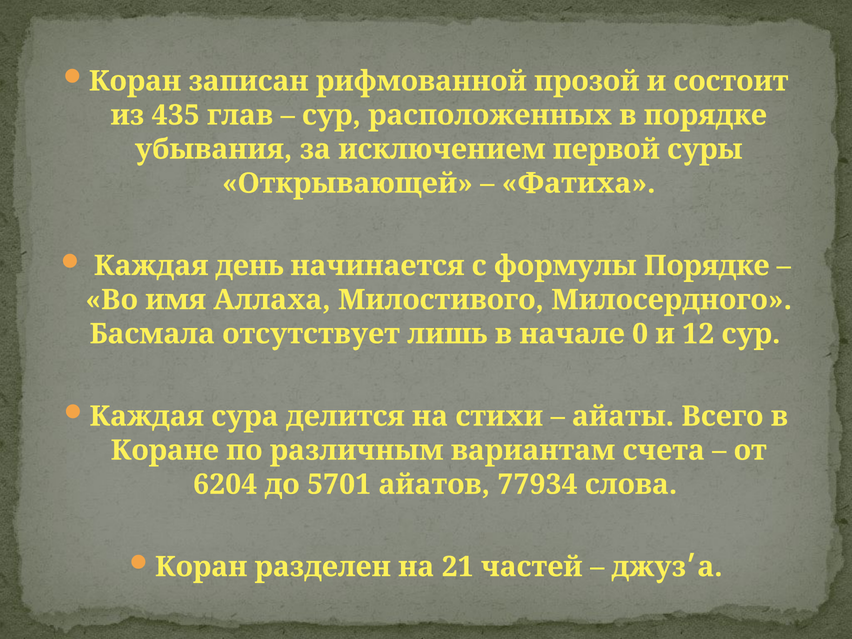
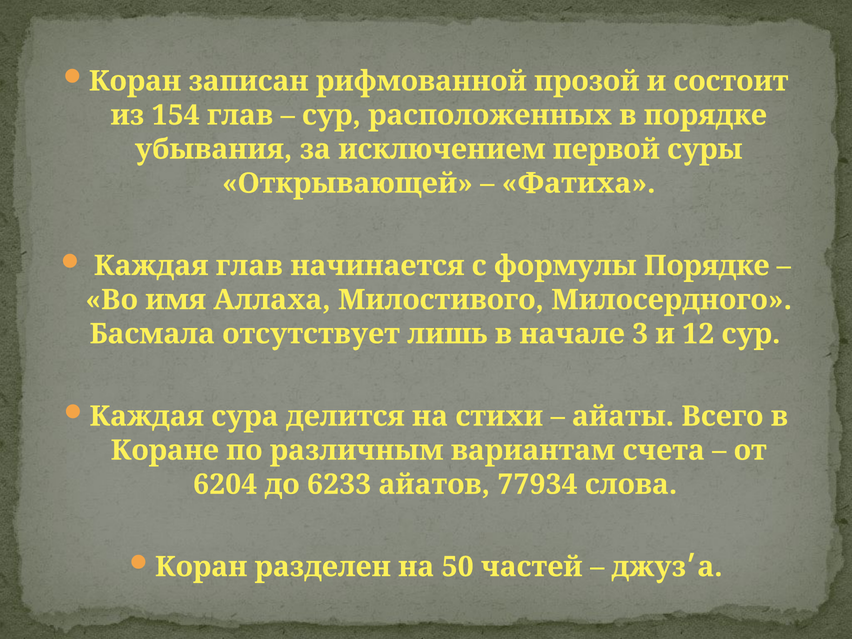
435: 435 -> 154 (176, 115)
Каждая день: день -> глав (249, 266)
0: 0 -> 3 (640, 334)
5701: 5701 -> 6233 (339, 484)
21: 21 -> 50 (458, 567)
